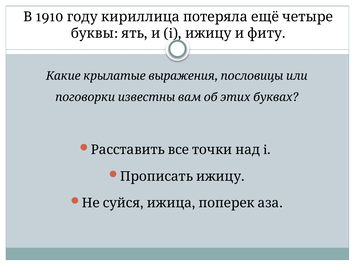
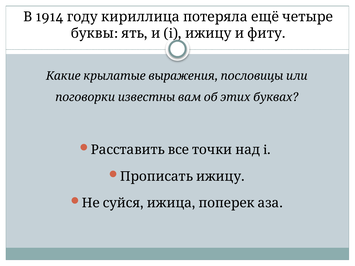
1910: 1910 -> 1914 (50, 17)
